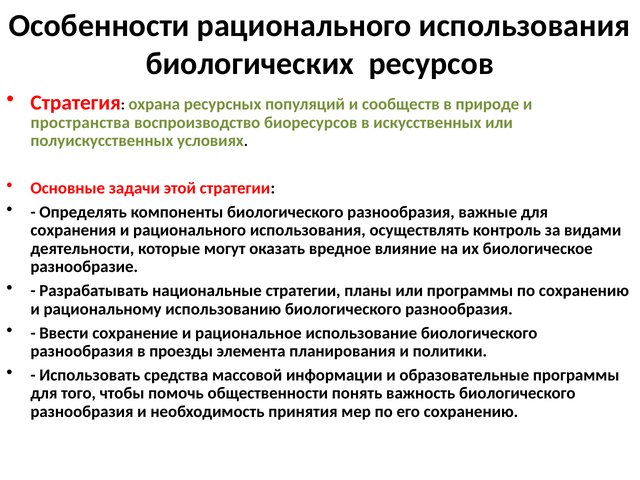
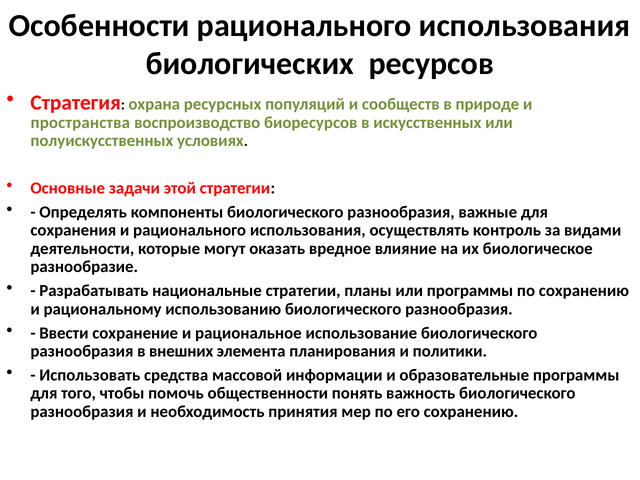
проезды: проезды -> внешних (181, 351)
